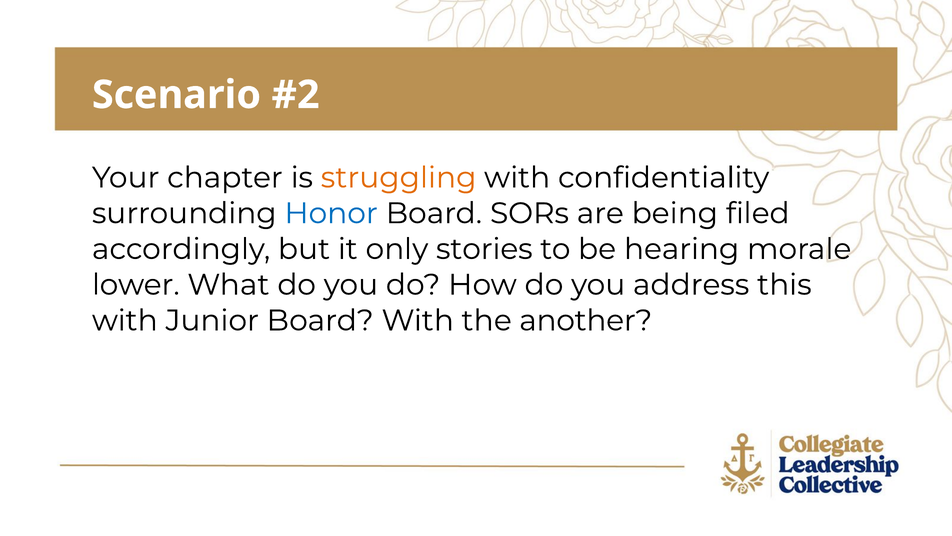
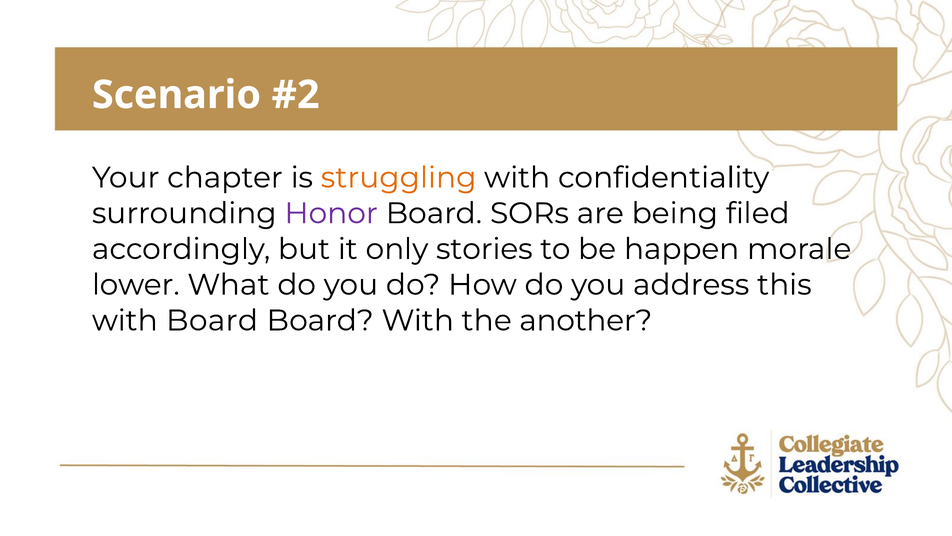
Honor colour: blue -> purple (331, 213)
hearing: hearing -> happen (682, 249)
with Junior: Junior -> Board (212, 320)
